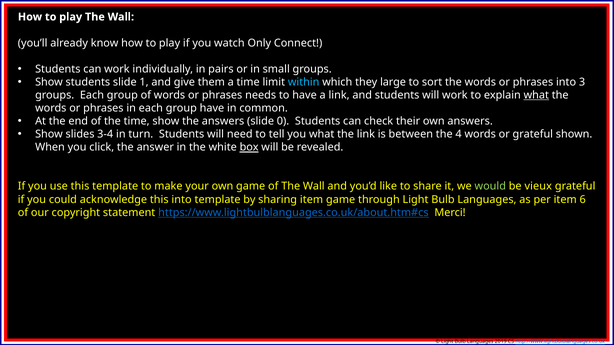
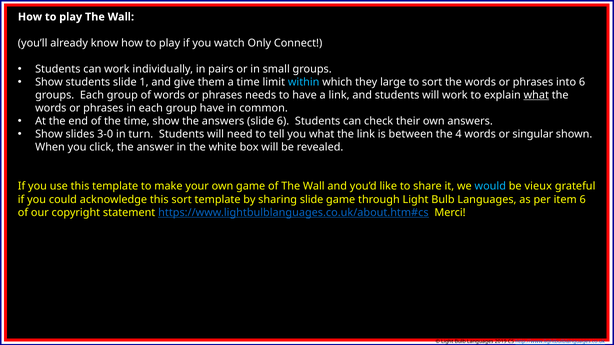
into 3: 3 -> 6 (582, 82)
slide 0: 0 -> 6 (283, 121)
3-4: 3-4 -> 3-0 (105, 134)
or grateful: grateful -> singular (533, 134)
box underline: present -> none (249, 147)
would colour: light green -> light blue (490, 187)
this into: into -> sort (182, 200)
sharing item: item -> slide (312, 200)
